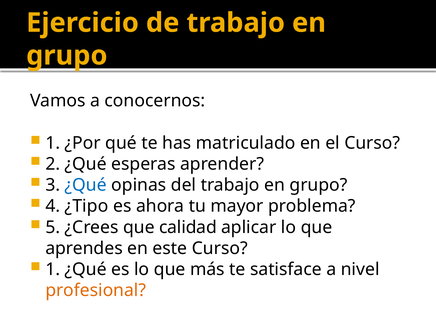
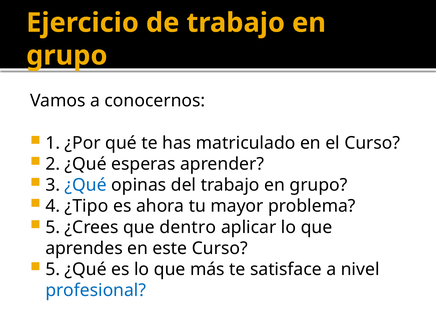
calidad: calidad -> dentro (188, 227)
1: 1 -> 5 (53, 269)
profesional colour: orange -> blue (96, 290)
